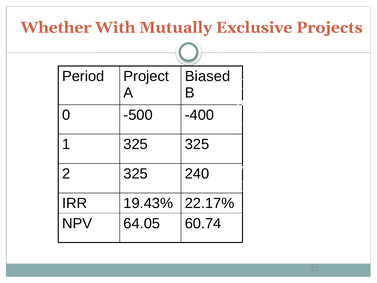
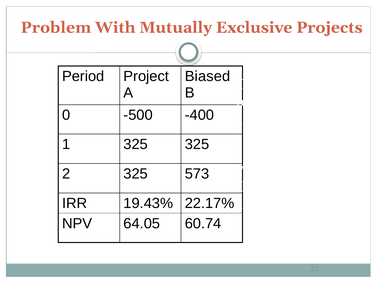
Whether: Whether -> Problem (56, 28)
240: 240 -> 573 (197, 174)
